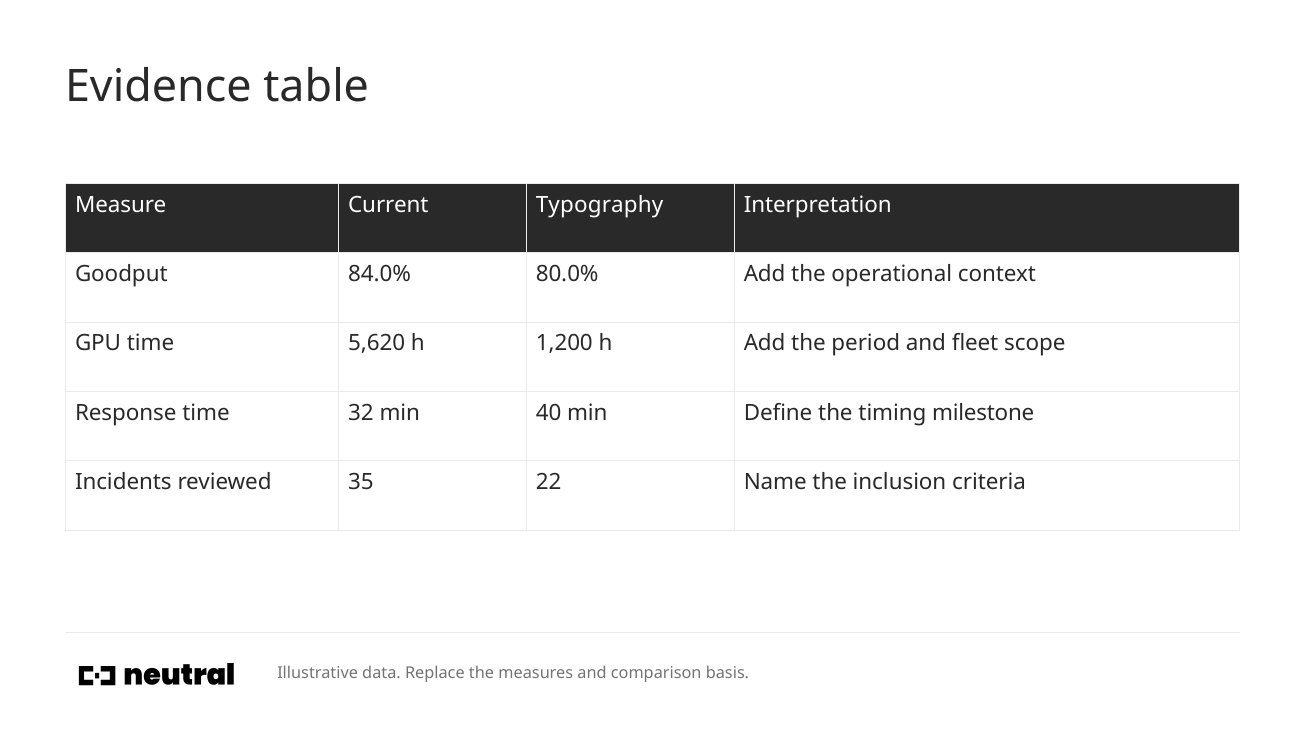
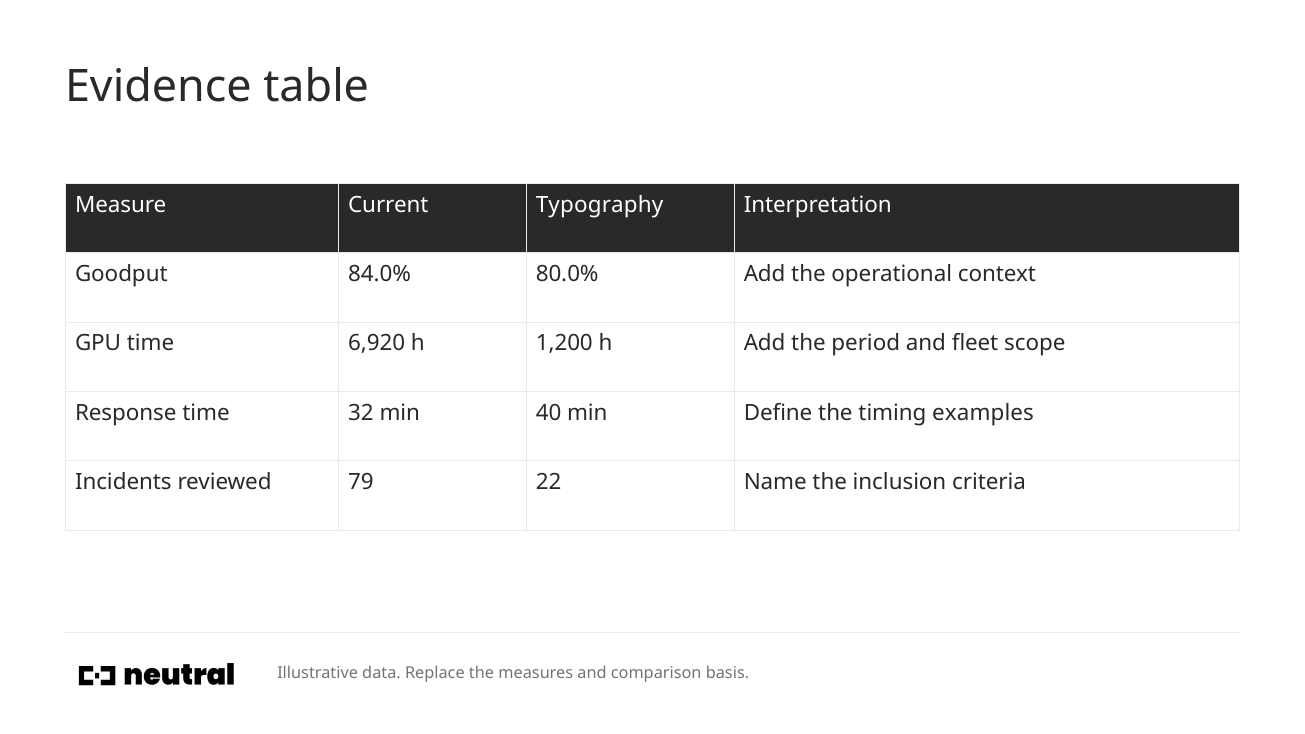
5,620: 5,620 -> 6,920 (377, 343)
milestone: milestone -> examples (983, 413)
35: 35 -> 79 (361, 482)
